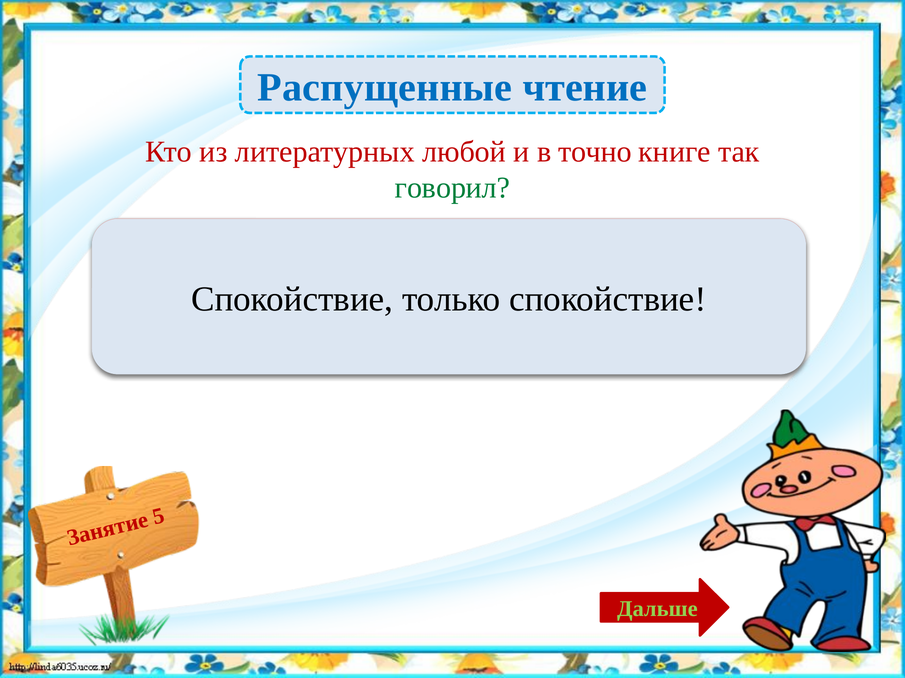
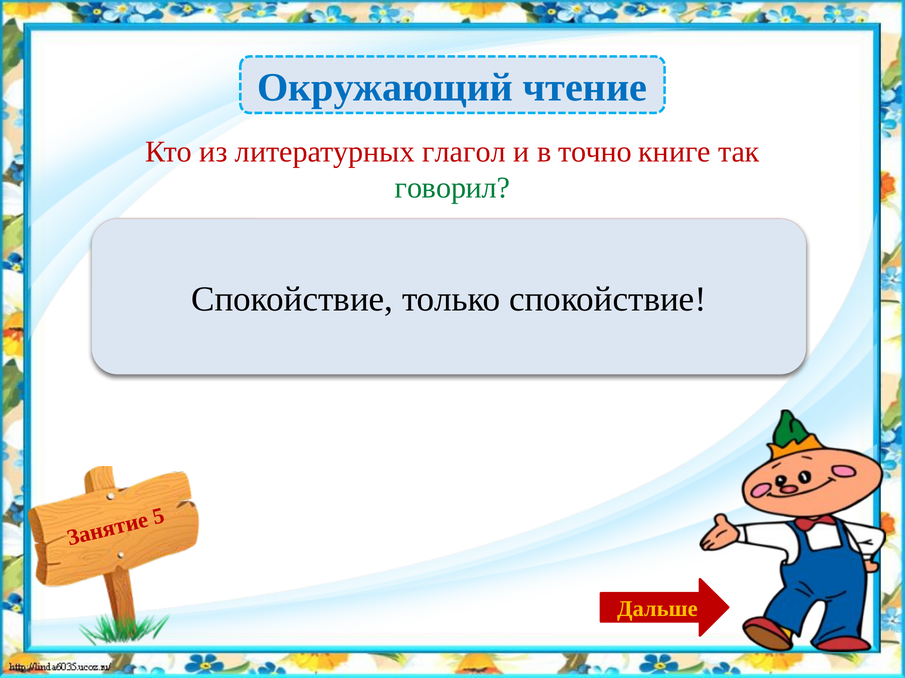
Распущенные: Распущенные -> Окружающий (385, 88)
любой: любой -> глагол (464, 152)
Дальше colour: light green -> yellow (657, 610)
